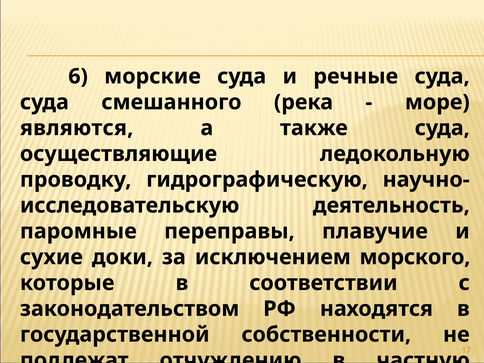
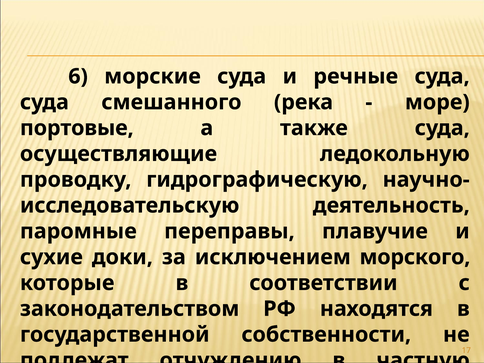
являются: являются -> портовые (77, 128)
